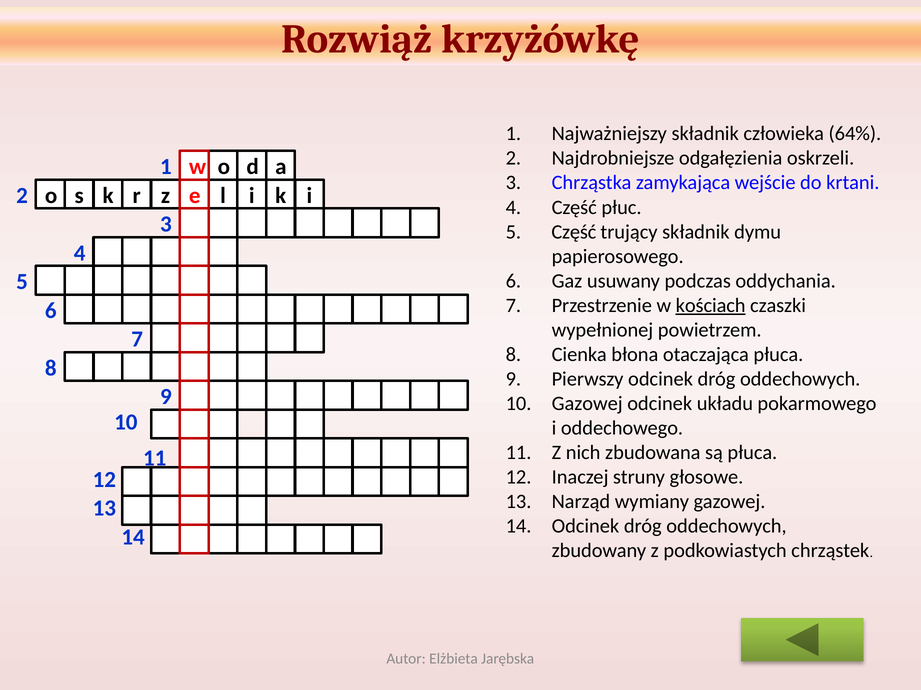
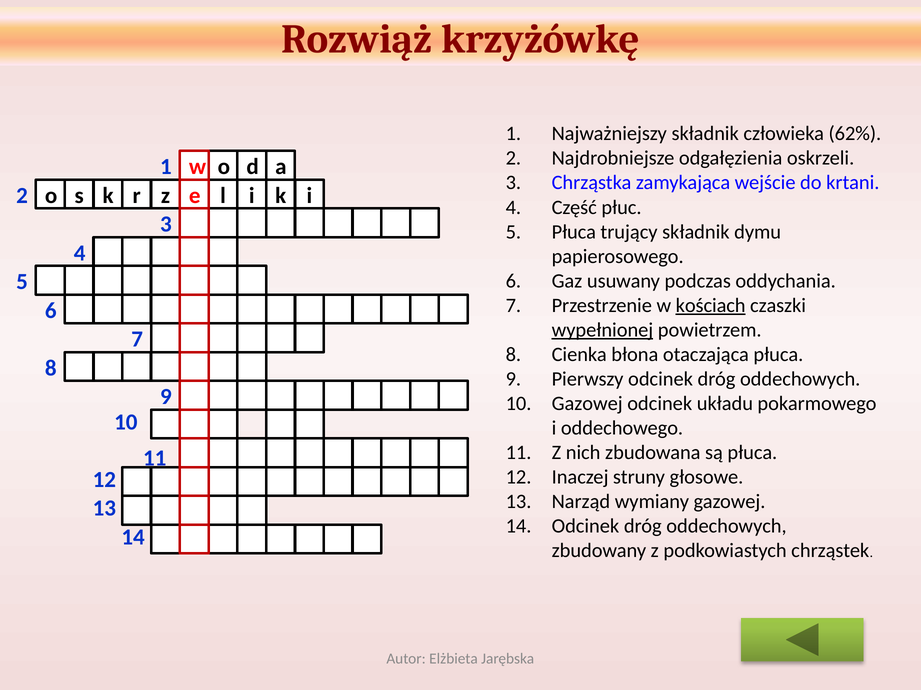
64%: 64% -> 62% (855, 133)
5 Część: Część -> Płuca (574, 232)
wypełnionej underline: none -> present (602, 330)
